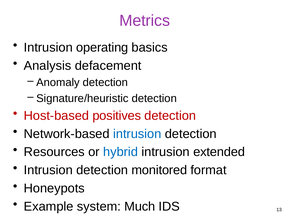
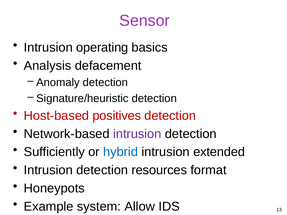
Metrics: Metrics -> Sensor (145, 21)
intrusion colour: blue -> purple (137, 134)
Resources: Resources -> Sufficiently (54, 152)
monitored: monitored -> resources (159, 170)
Much: Much -> Allow (140, 207)
